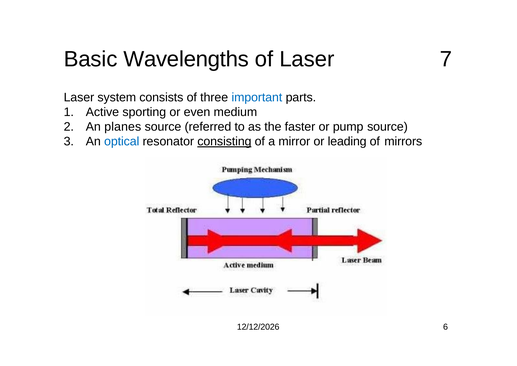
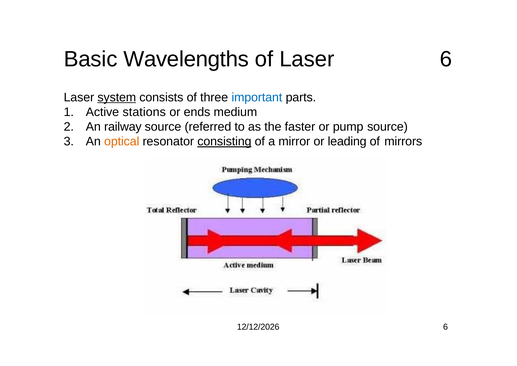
Laser 7: 7 -> 6 (446, 59)
system underline: none -> present (117, 97)
sporting: sporting -> stations (144, 112)
even: even -> ends (197, 112)
planes: planes -> railway (123, 127)
optical colour: blue -> orange (122, 141)
